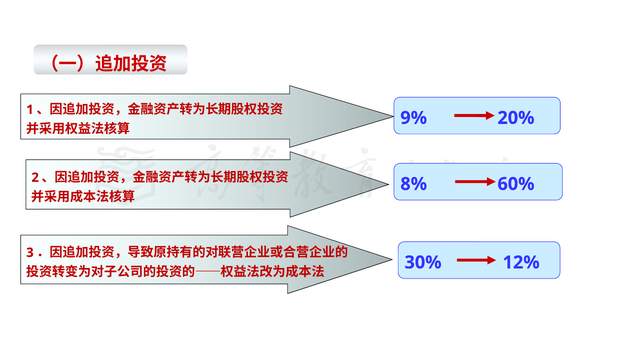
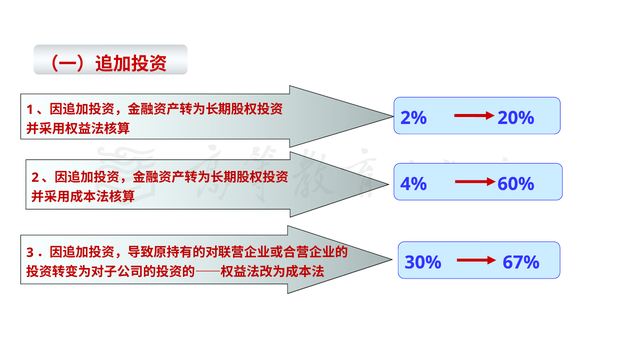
9%: 9% -> 2% (414, 118)
8%: 8% -> 4% (414, 184)
12%: 12% -> 67% (521, 262)
